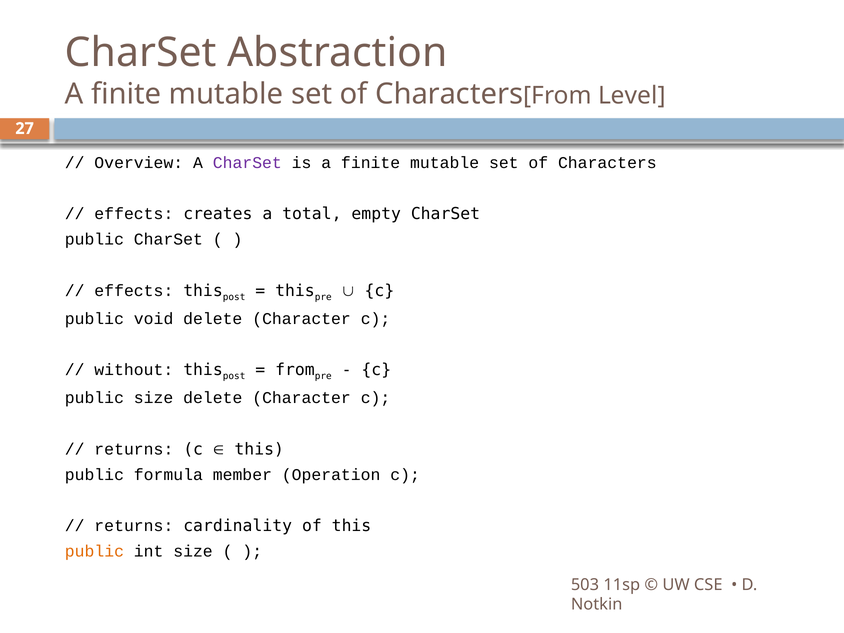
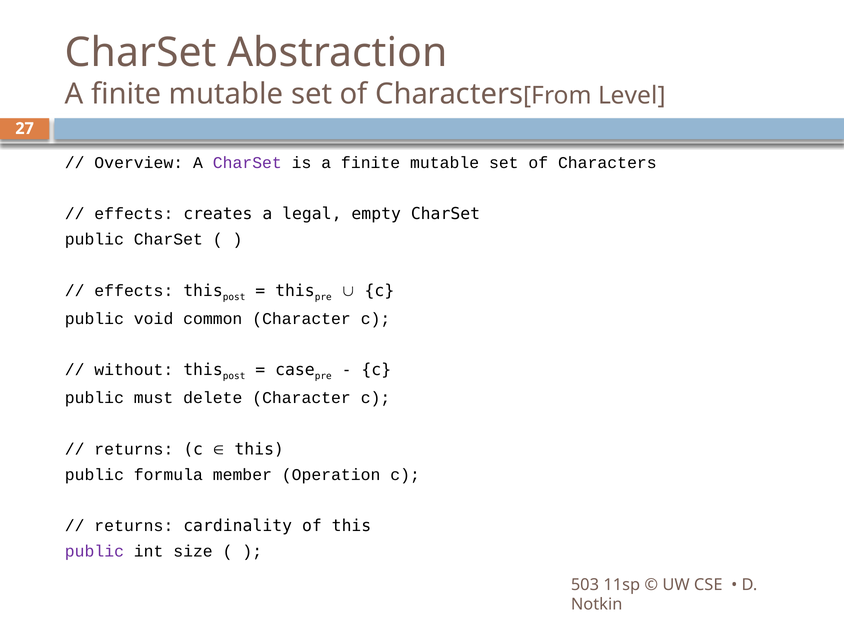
total: total -> legal (312, 214)
void delete: delete -> common (213, 319)
from: from -> case (295, 370)
public size: size -> must (154, 398)
public colour: orange -> purple (94, 551)
